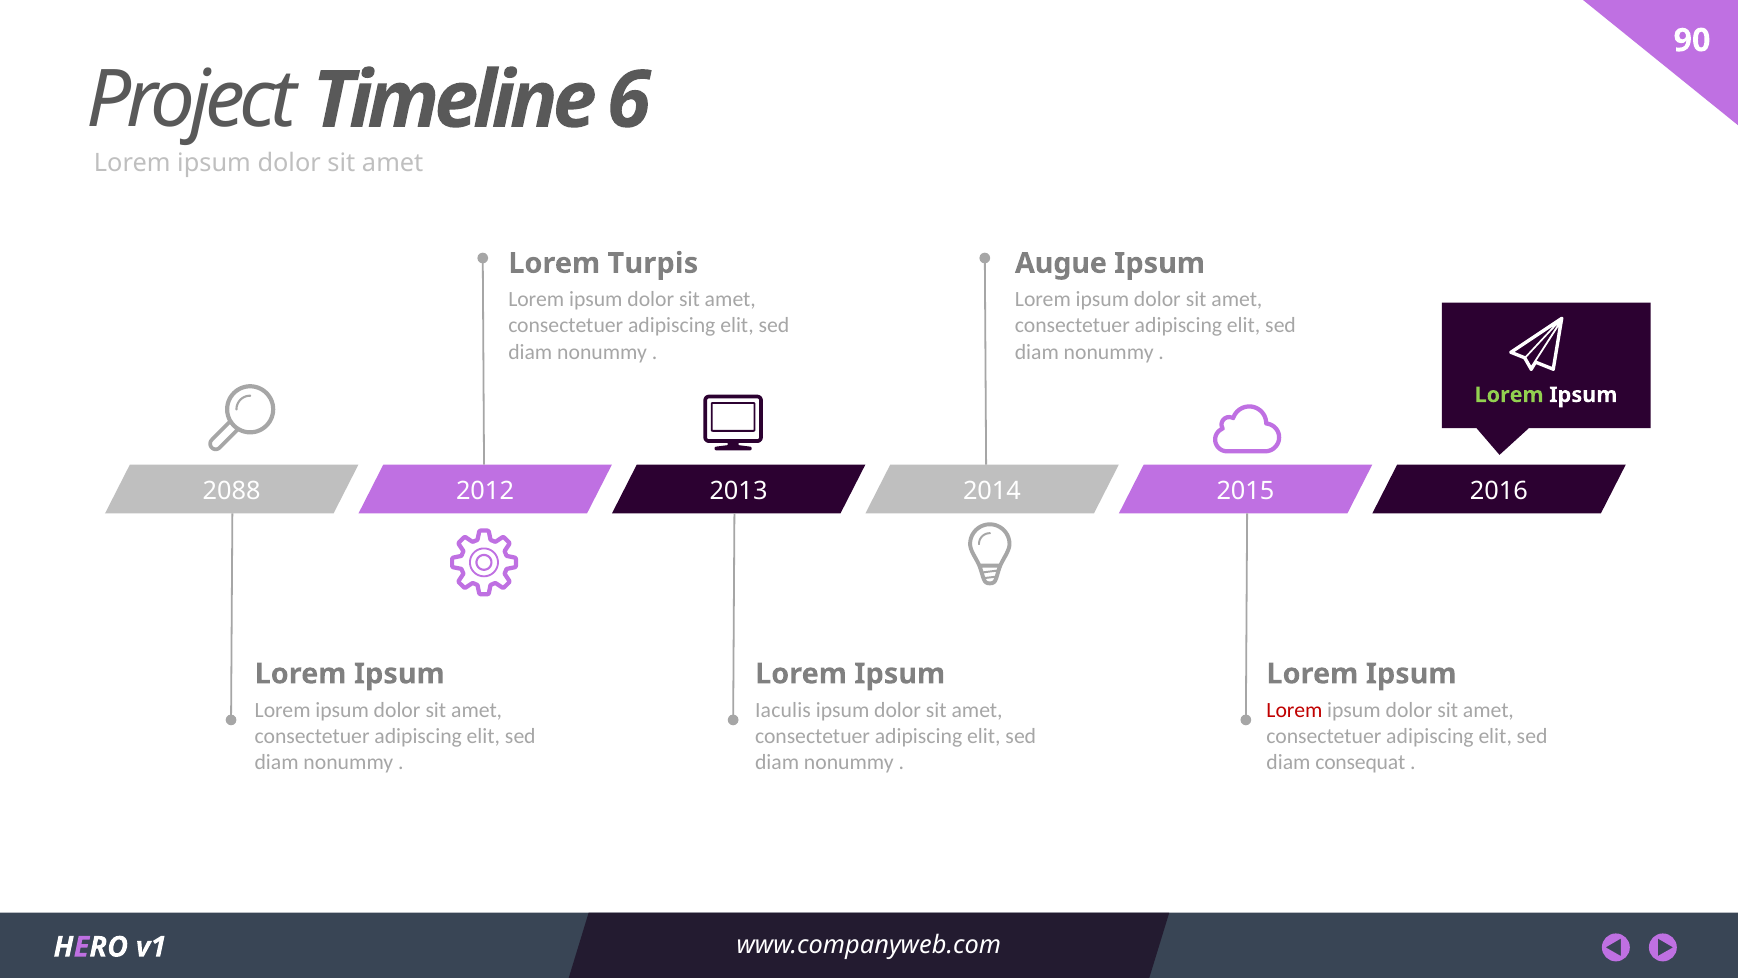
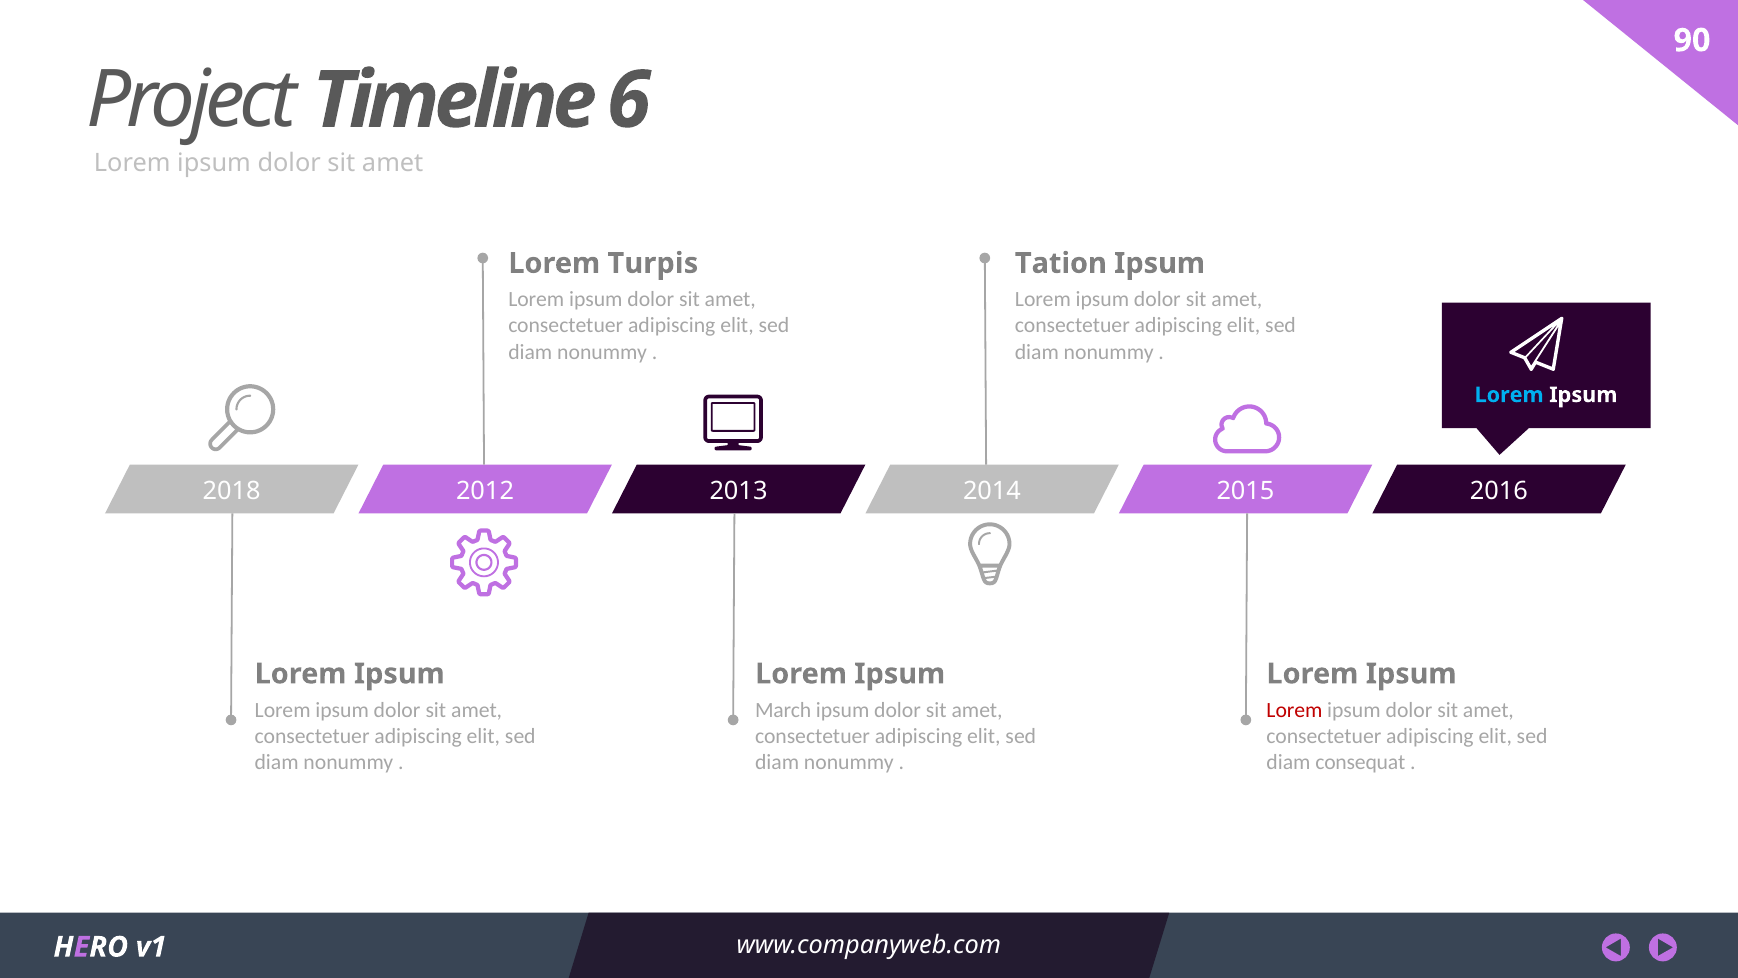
Augue: Augue -> Tation (1061, 263)
Lorem colour: light green -> light blue (1509, 395)
2088: 2088 -> 2018 (232, 491)
Iaculis: Iaculis -> March (783, 710)
